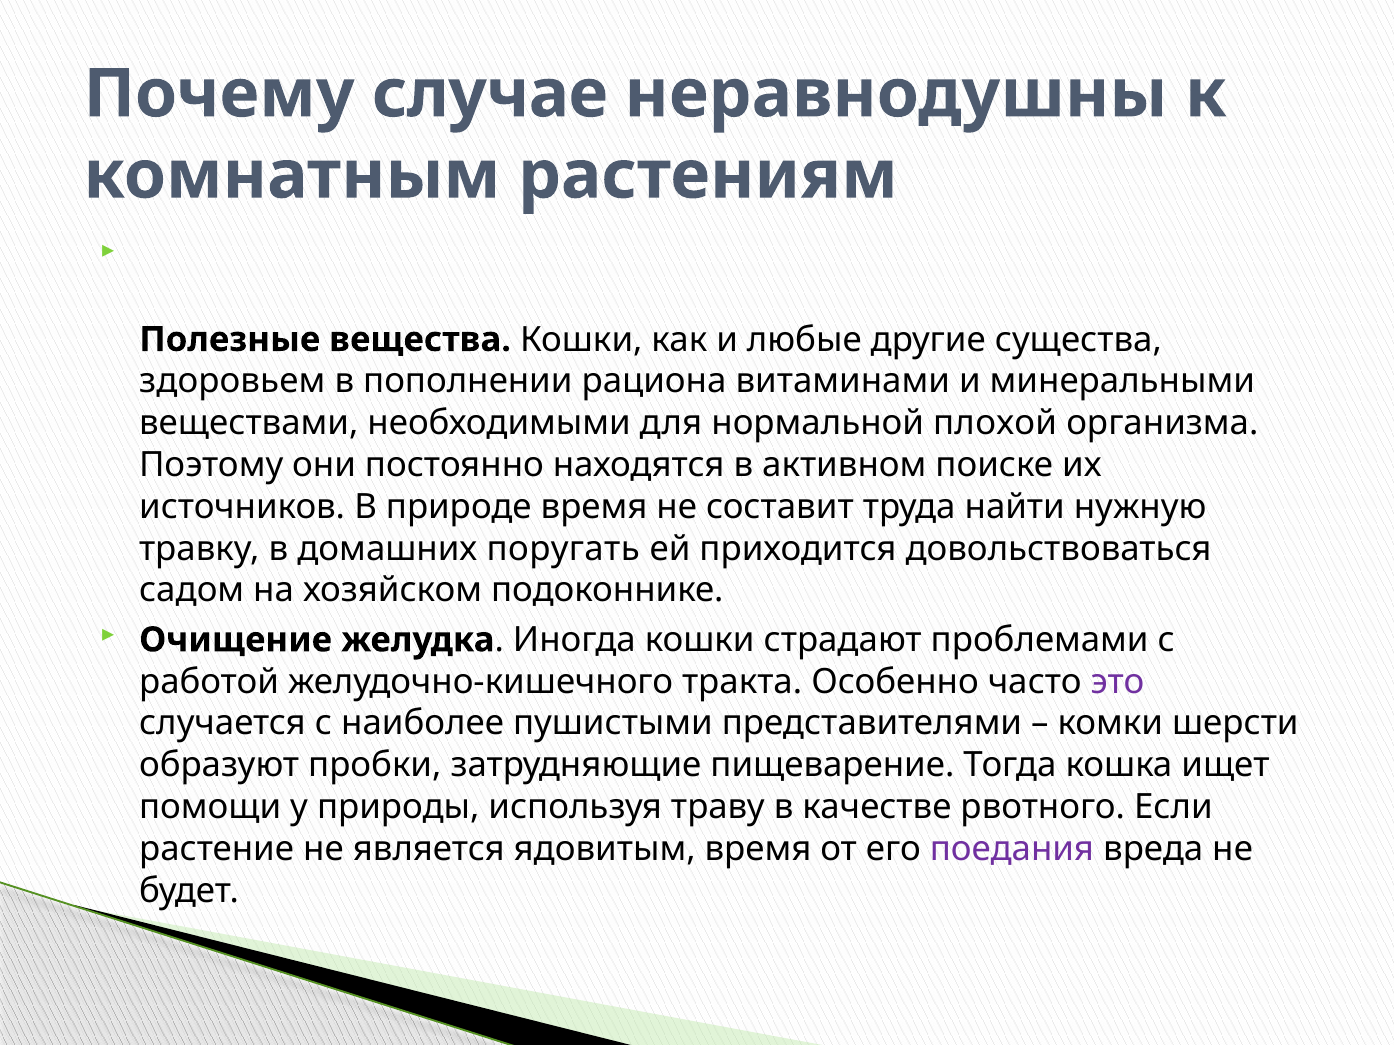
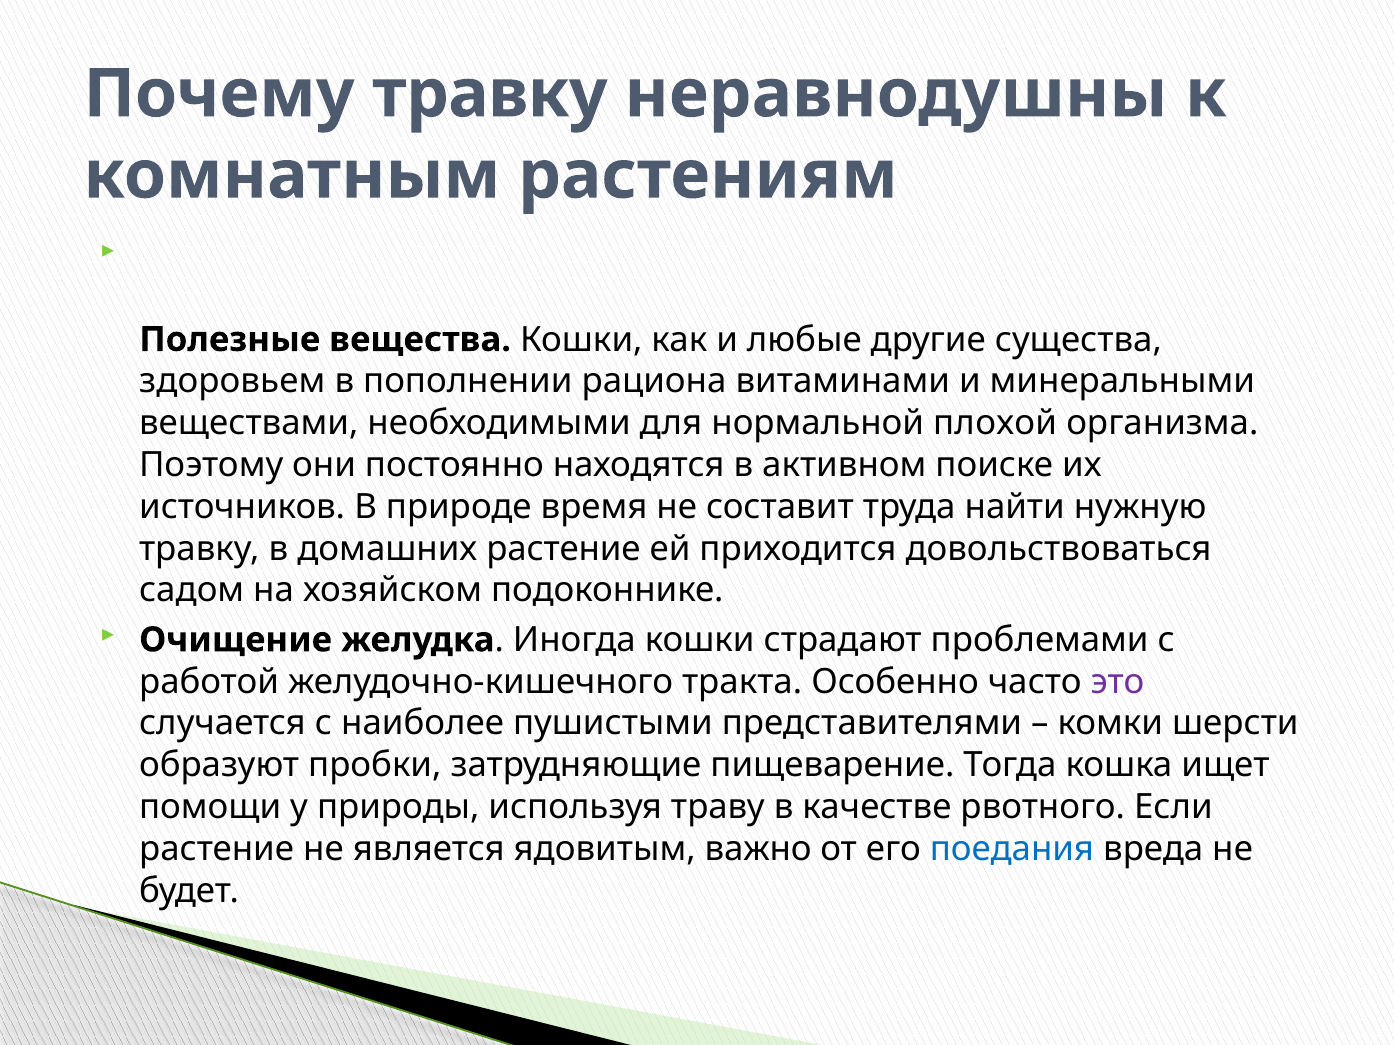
Почему случае: случае -> травку (490, 94)
домашних поругать: поругать -> растение (564, 549)
ядовитым время: время -> важно (758, 849)
поедания colour: purple -> blue (1012, 849)
